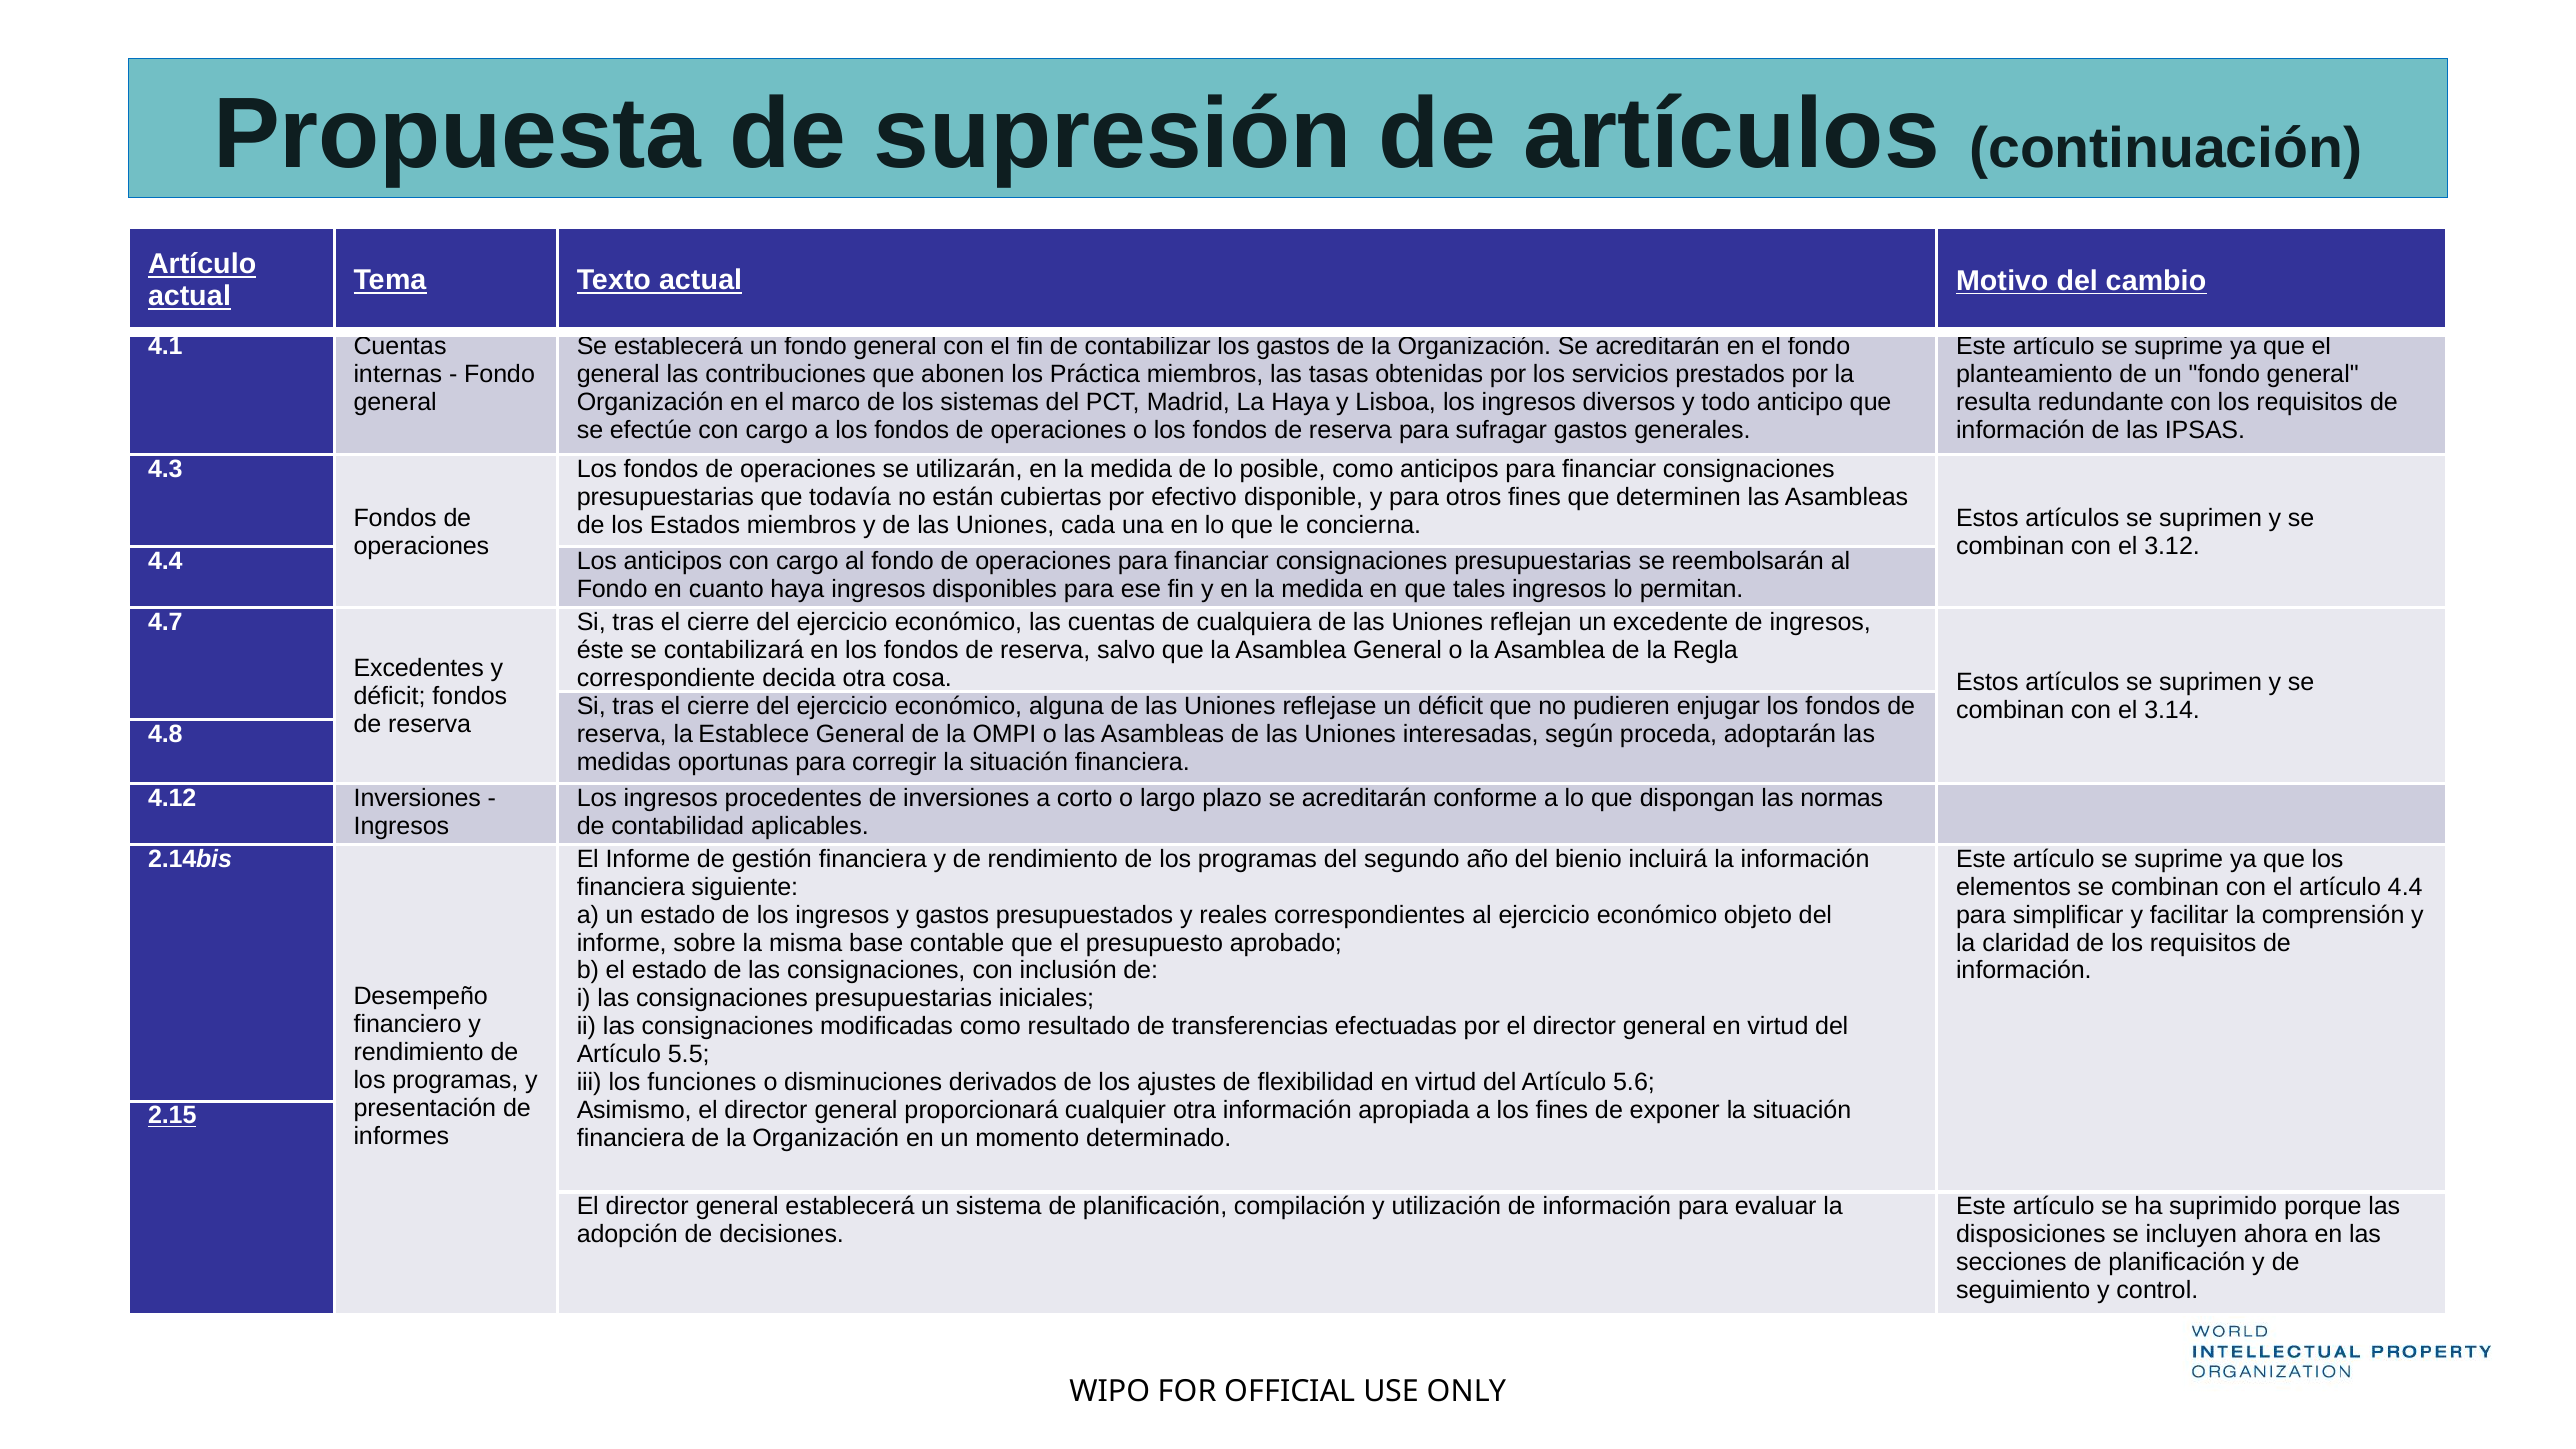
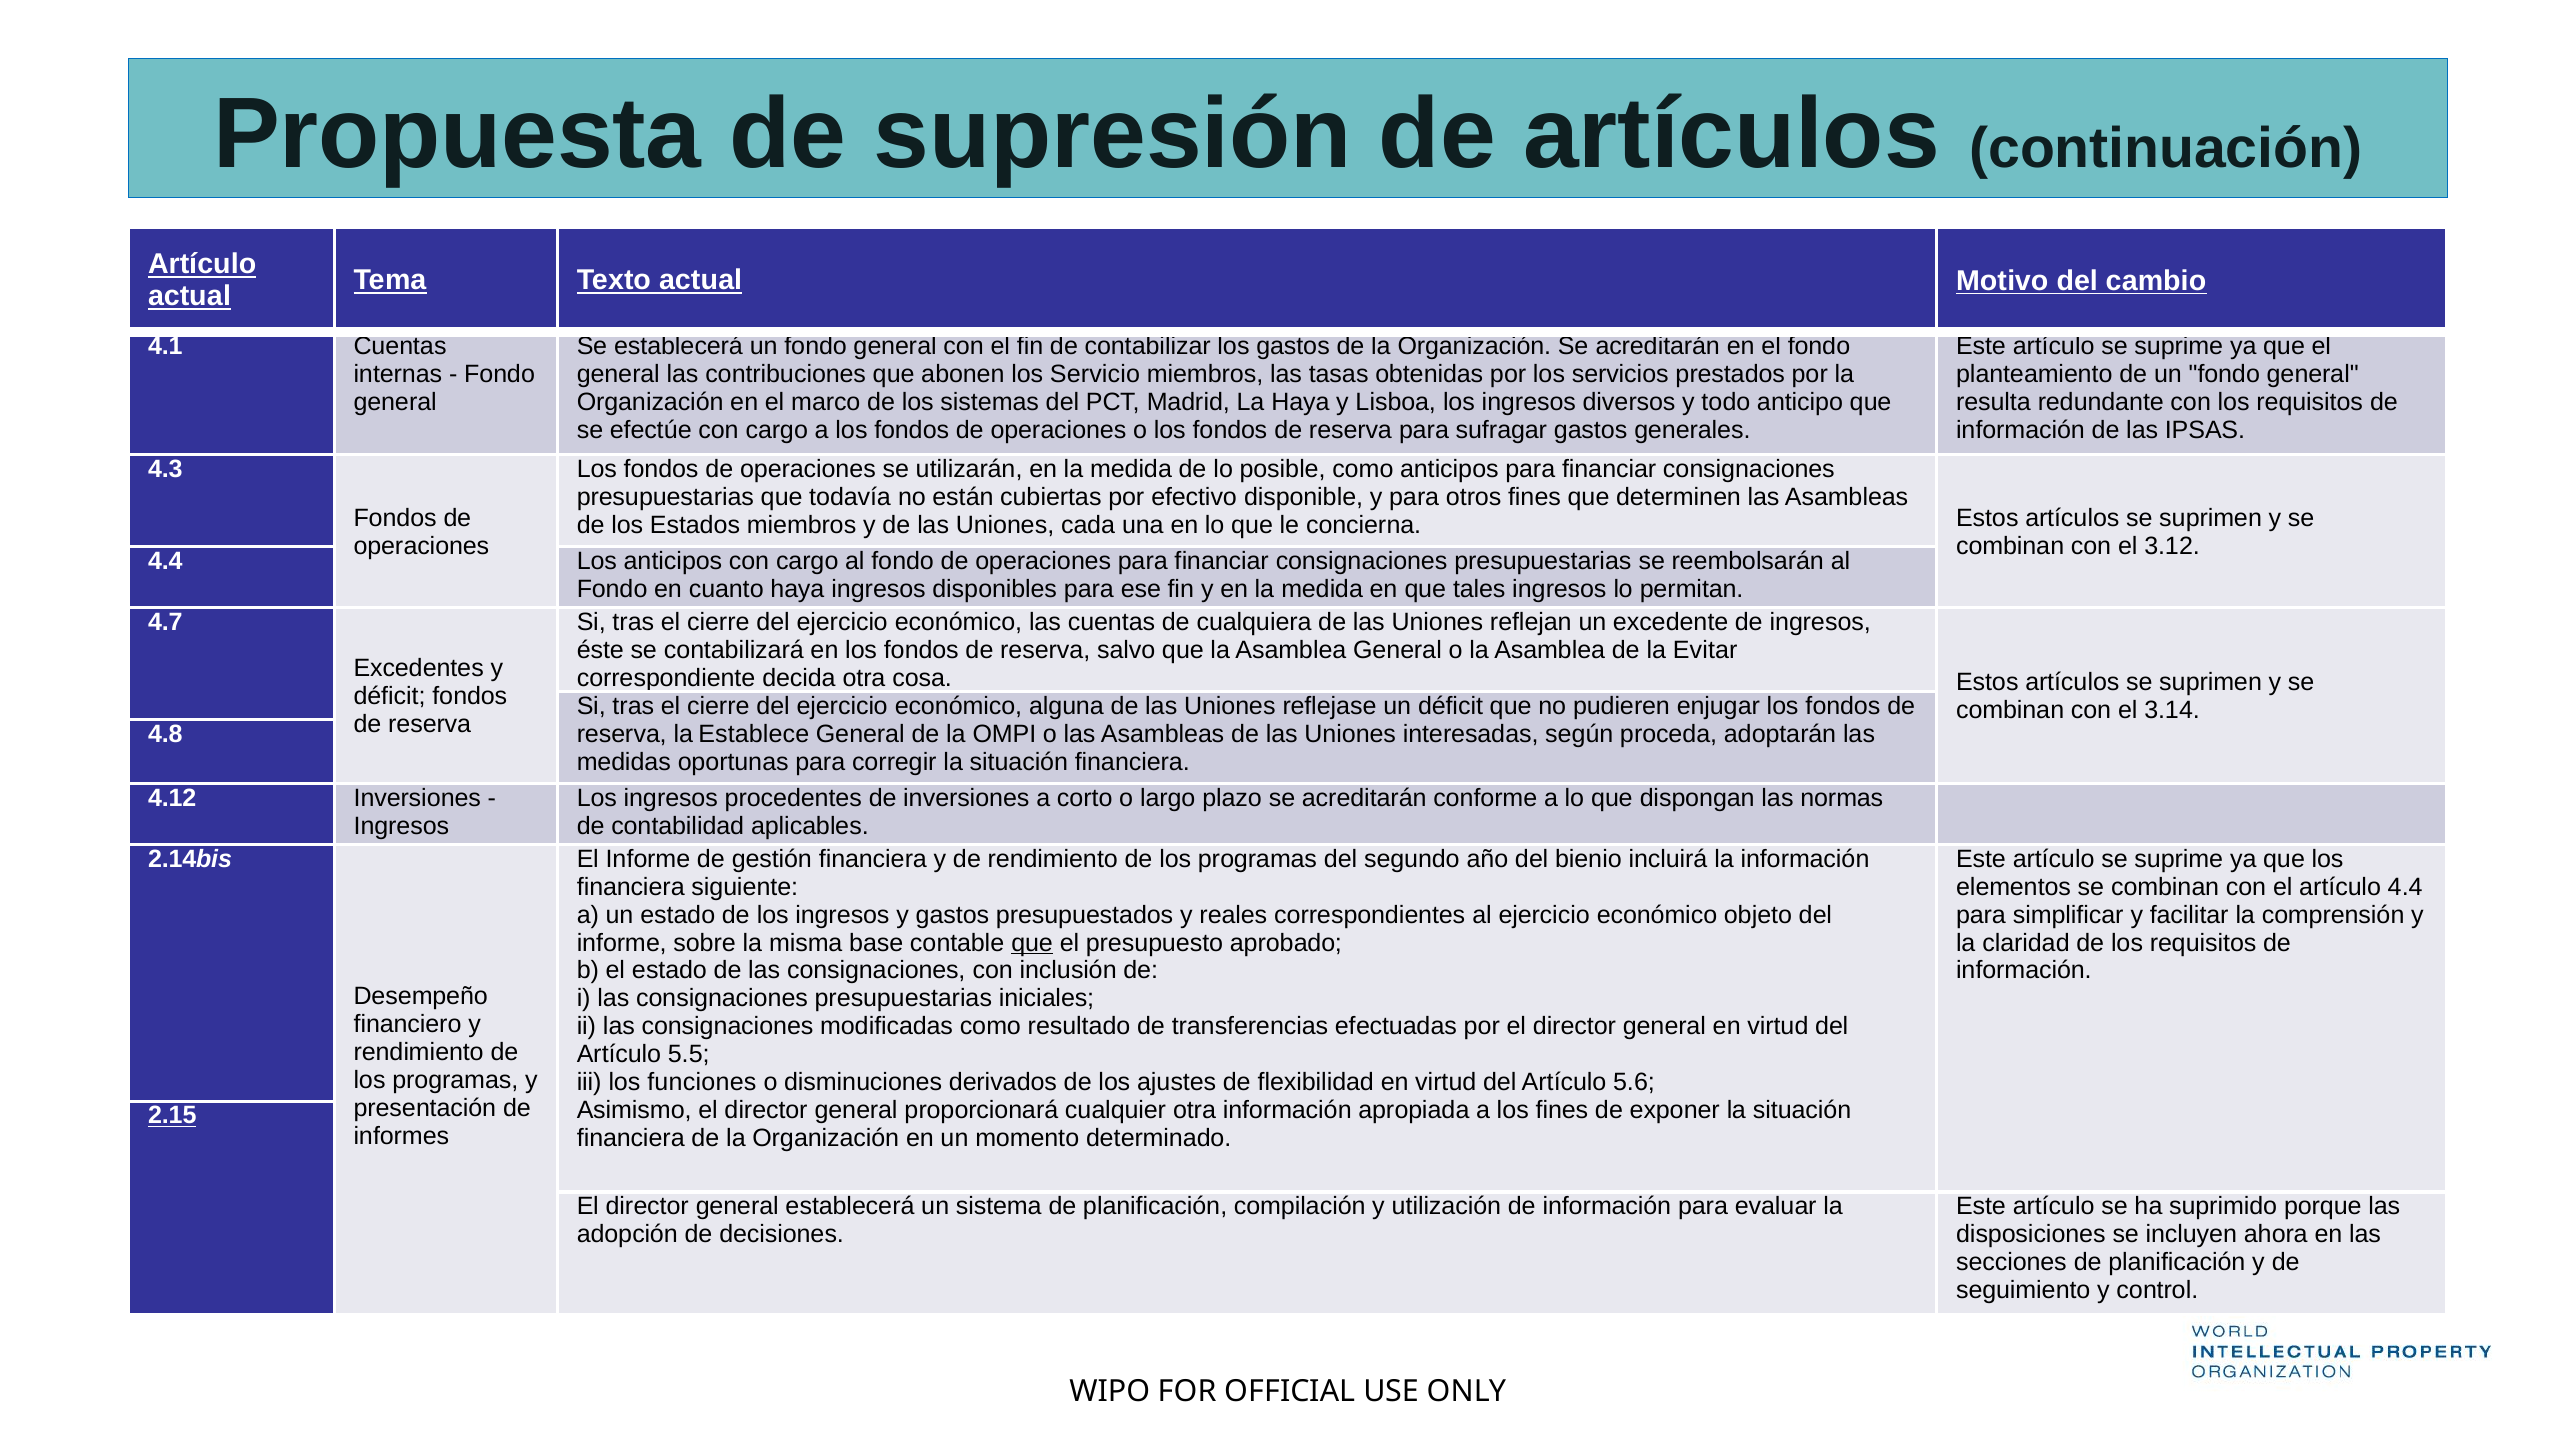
Práctica: Práctica -> Servicio (1095, 375)
Regla: Regla -> Evitar (1705, 650)
que underline: none -> present (1032, 943)
